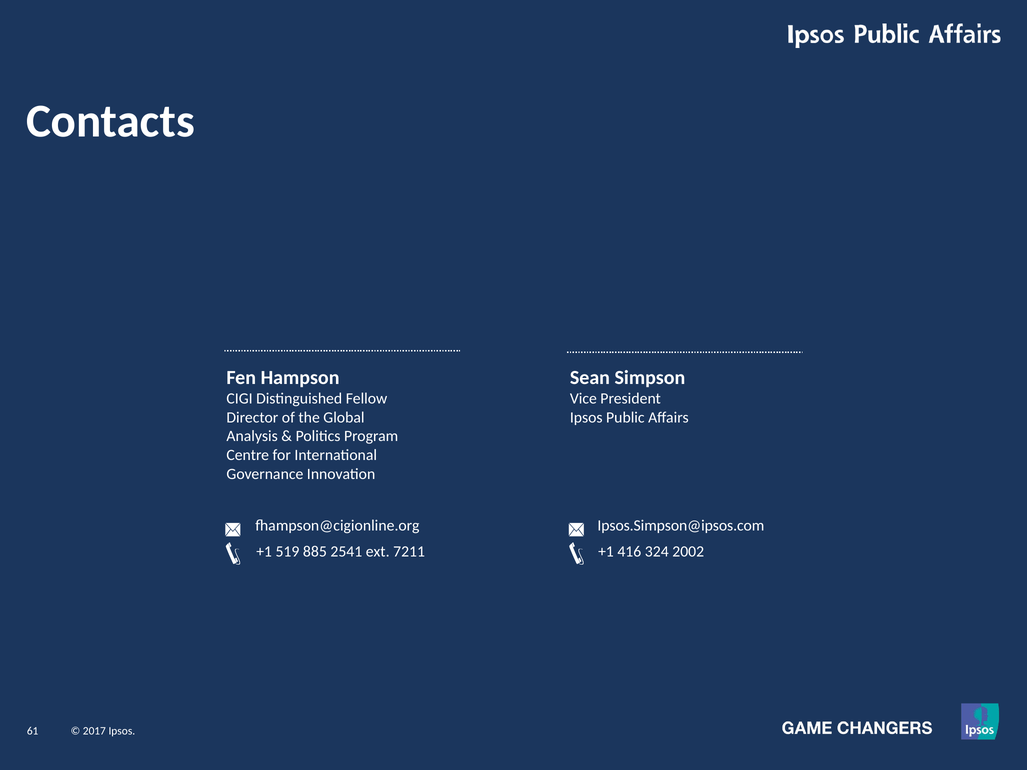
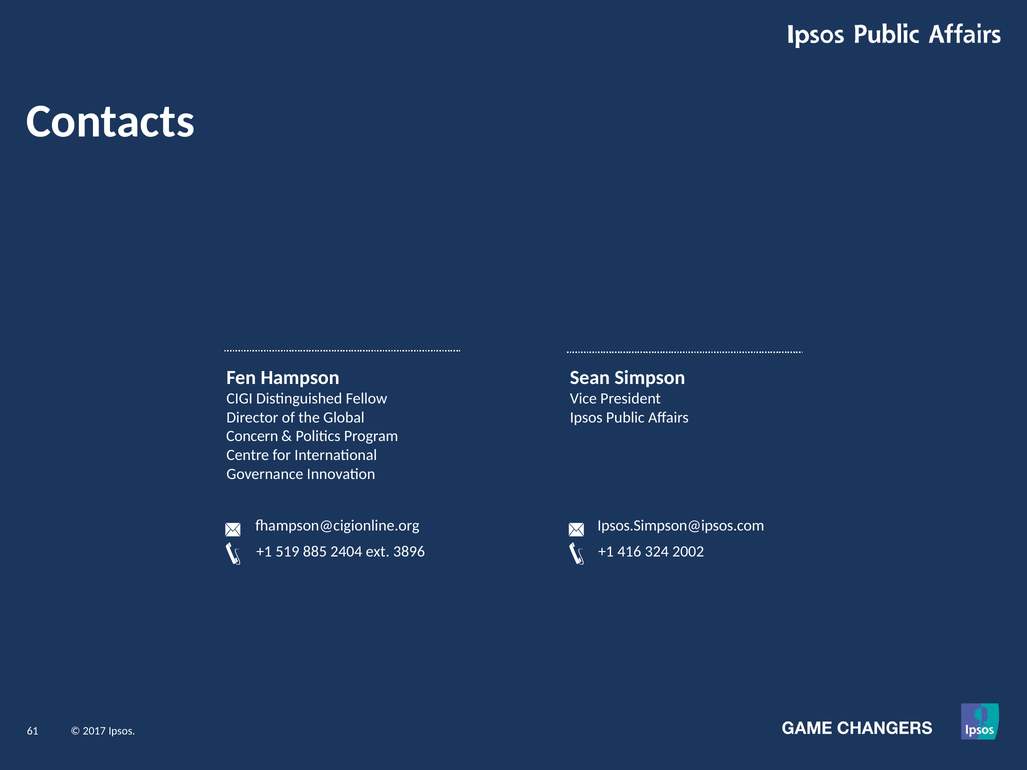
Analysis: Analysis -> Concern (252, 436)
2541: 2541 -> 2404 (346, 552)
7211: 7211 -> 3896 (409, 552)
